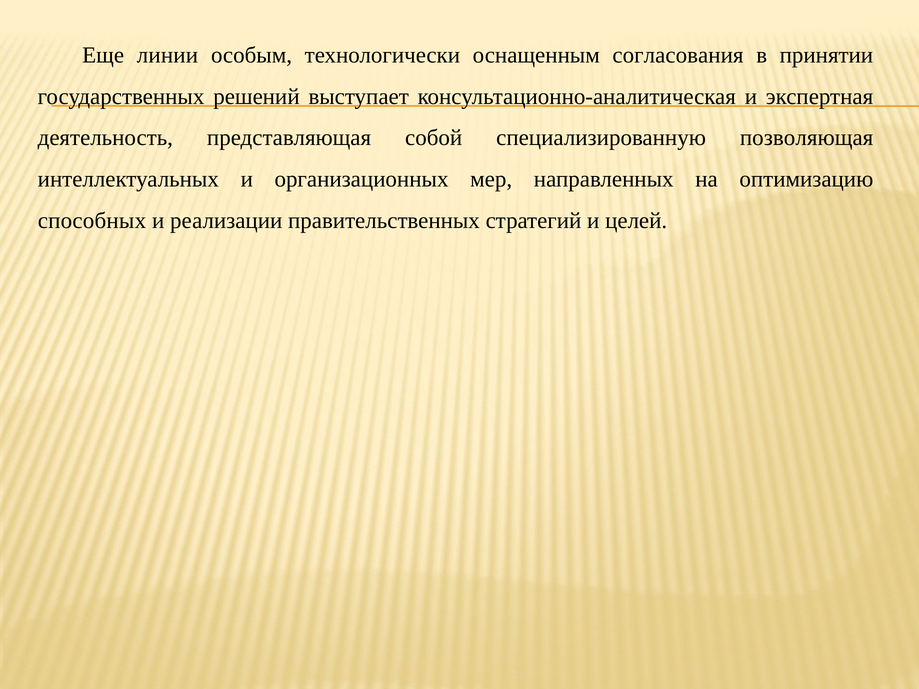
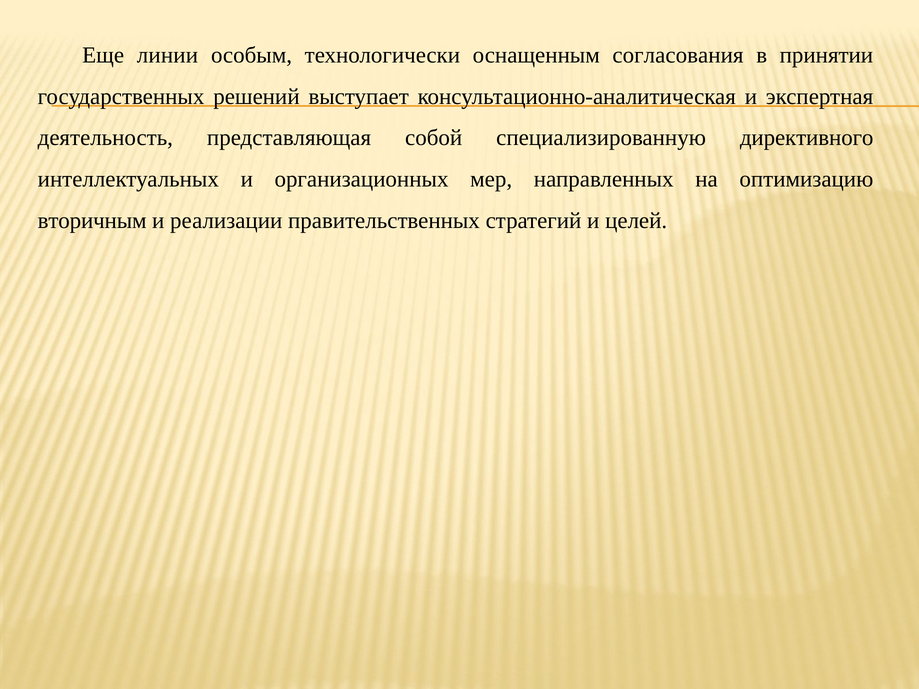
позволяющая: позволяющая -> директивного (807, 138)
способных: способных -> вторичным (92, 221)
